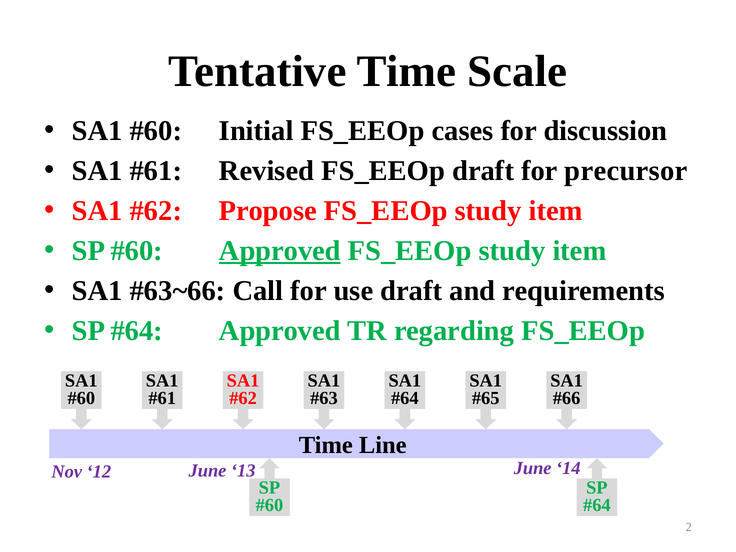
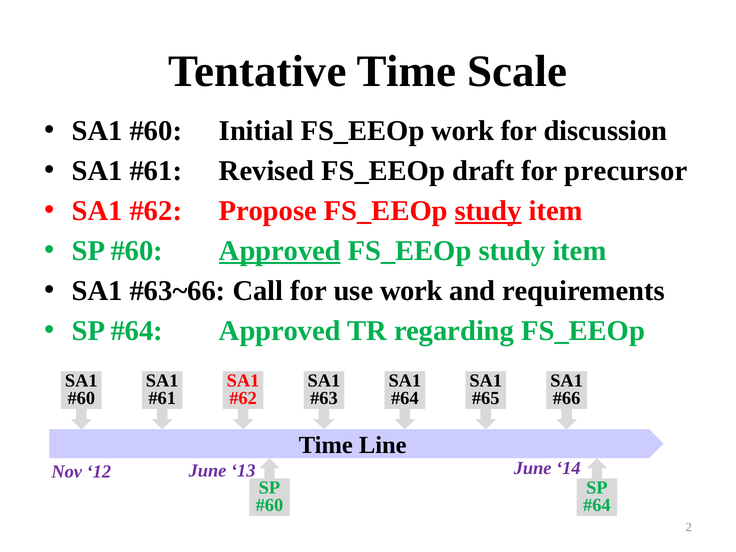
FS_EEOp cases: cases -> work (463, 131)
study underline: none -> present (488, 211)
use draft: draft -> work (411, 291)
